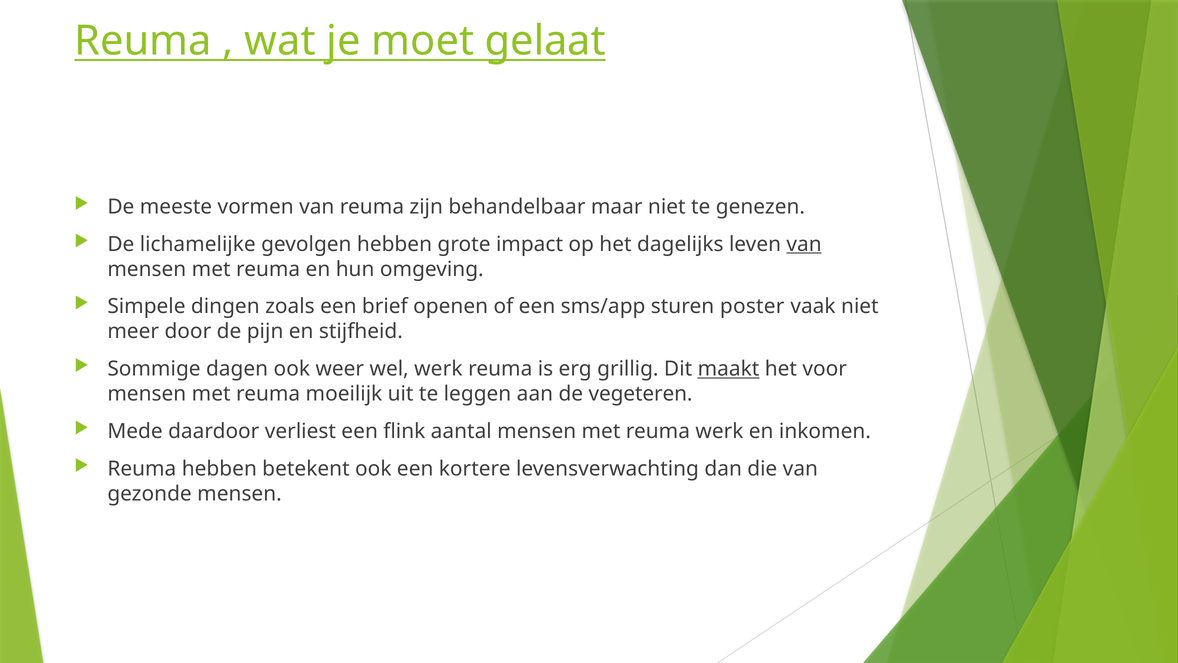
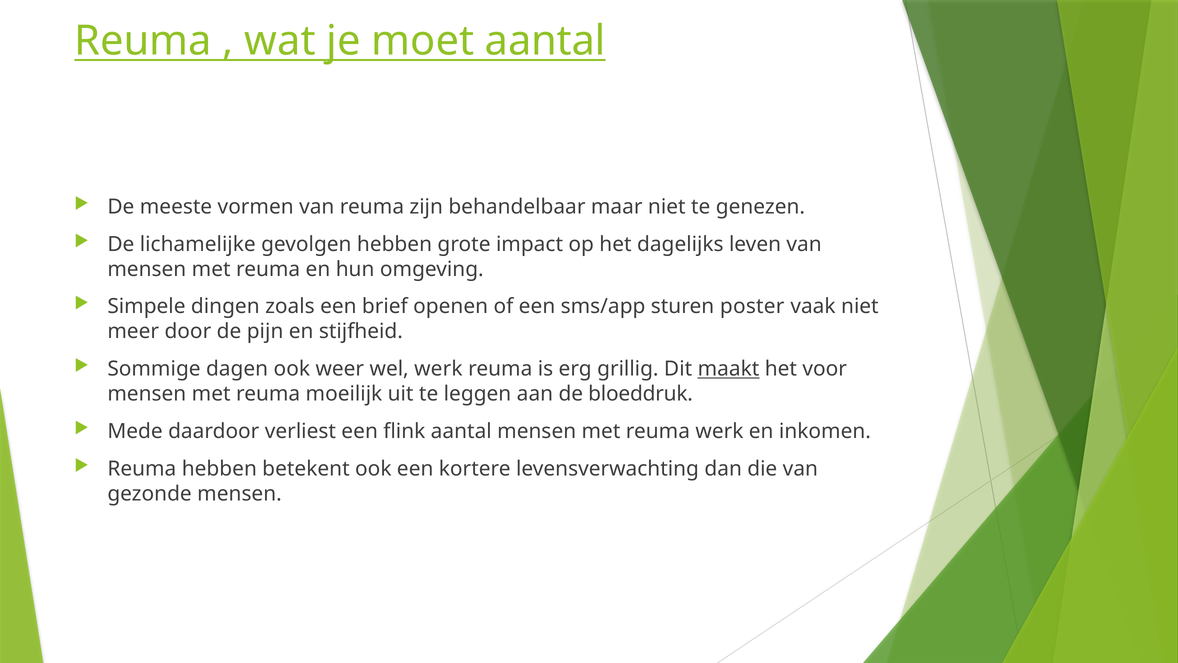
moet gelaat: gelaat -> aantal (545, 41)
van underline: present -> none (804, 244)
vegeteren: vegeteren -> bloeddruk (641, 394)
